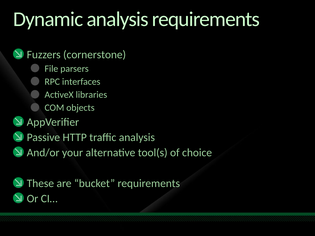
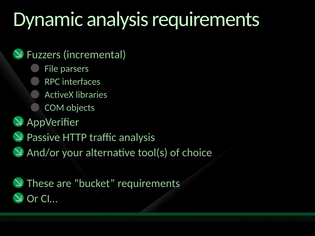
cornerstone: cornerstone -> incremental (95, 55)
